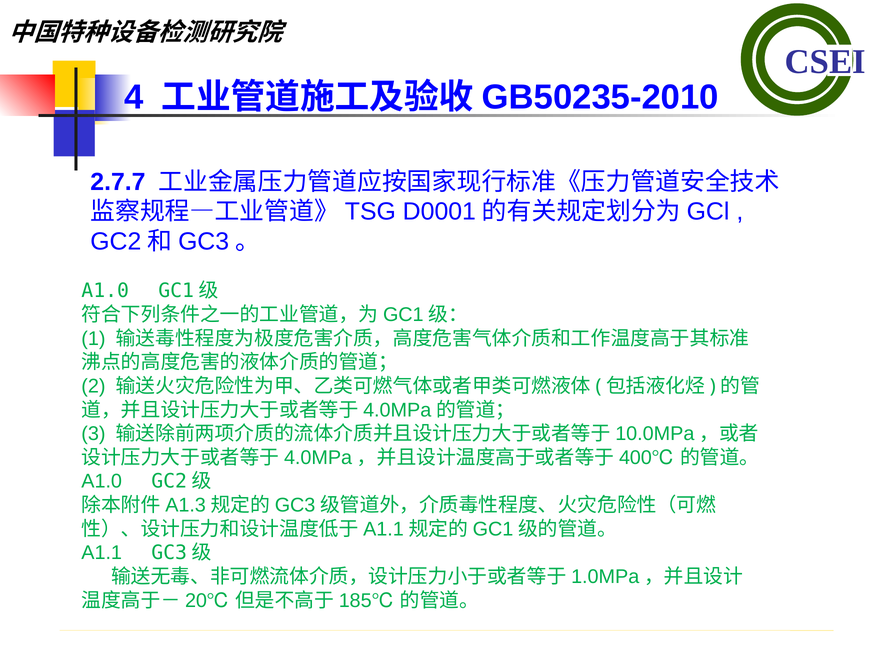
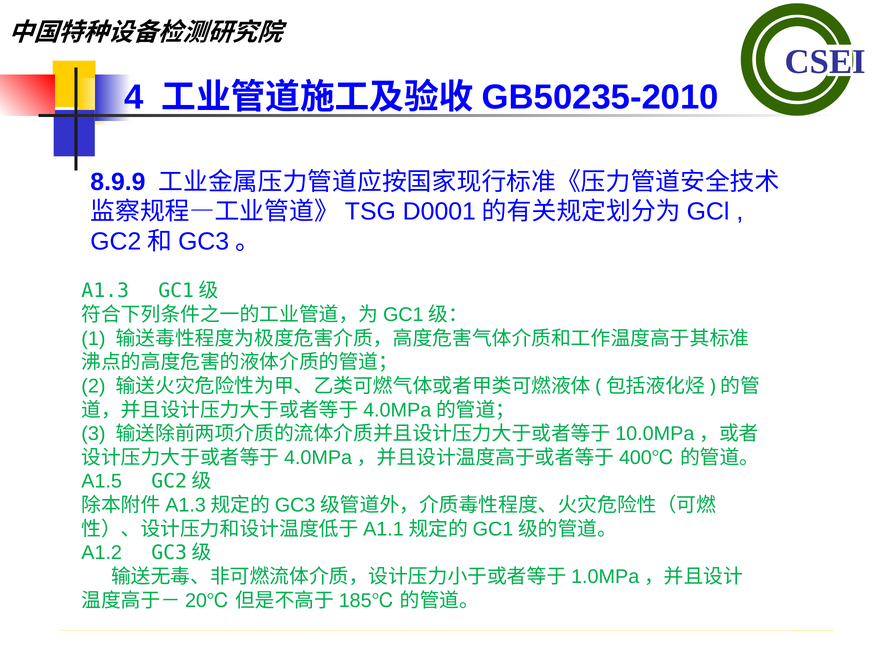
2.7.7: 2.7.7 -> 8.9.9 (118, 182)
A1.0: A1.0 -> A1.3 (105, 291)
A1.0: A1.0 -> A1.5 (102, 481)
A1.1: A1.1 -> A1.2 (102, 553)
